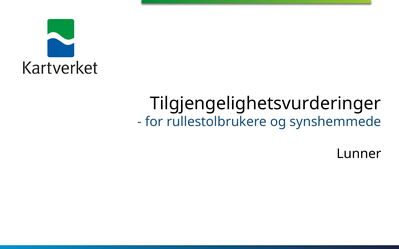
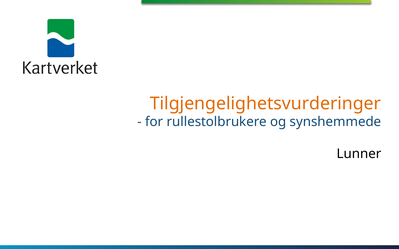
Tilgjengelighetsvurderinger colour: black -> orange (265, 104)
